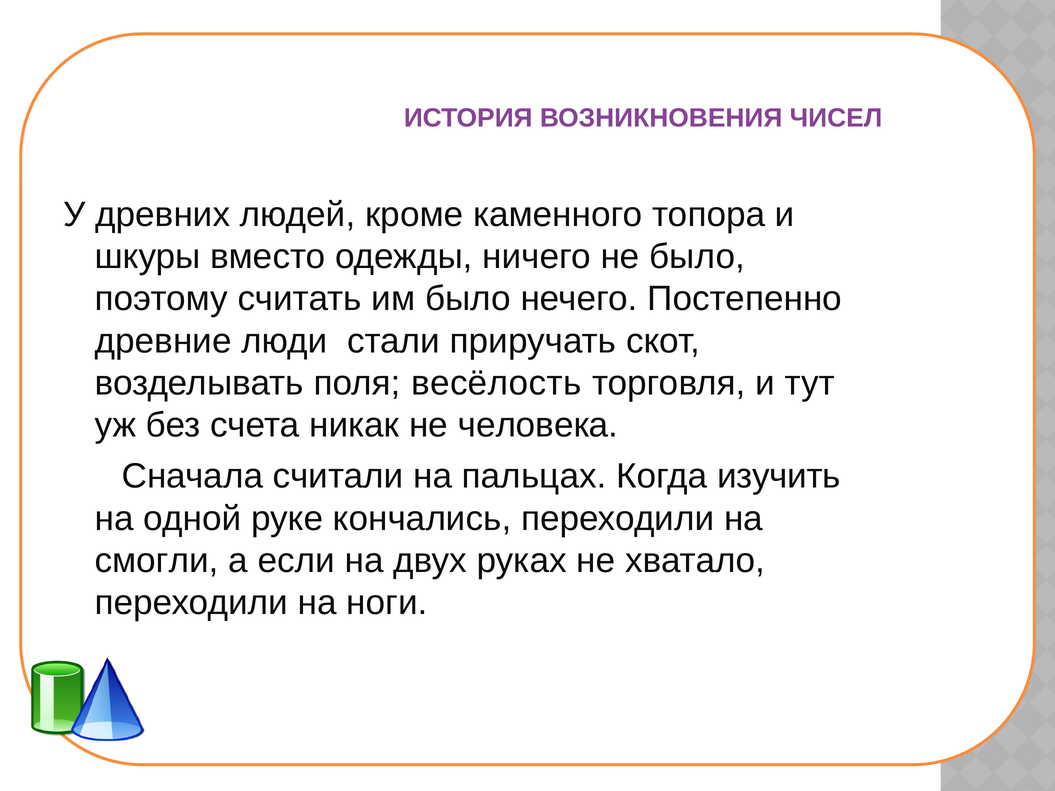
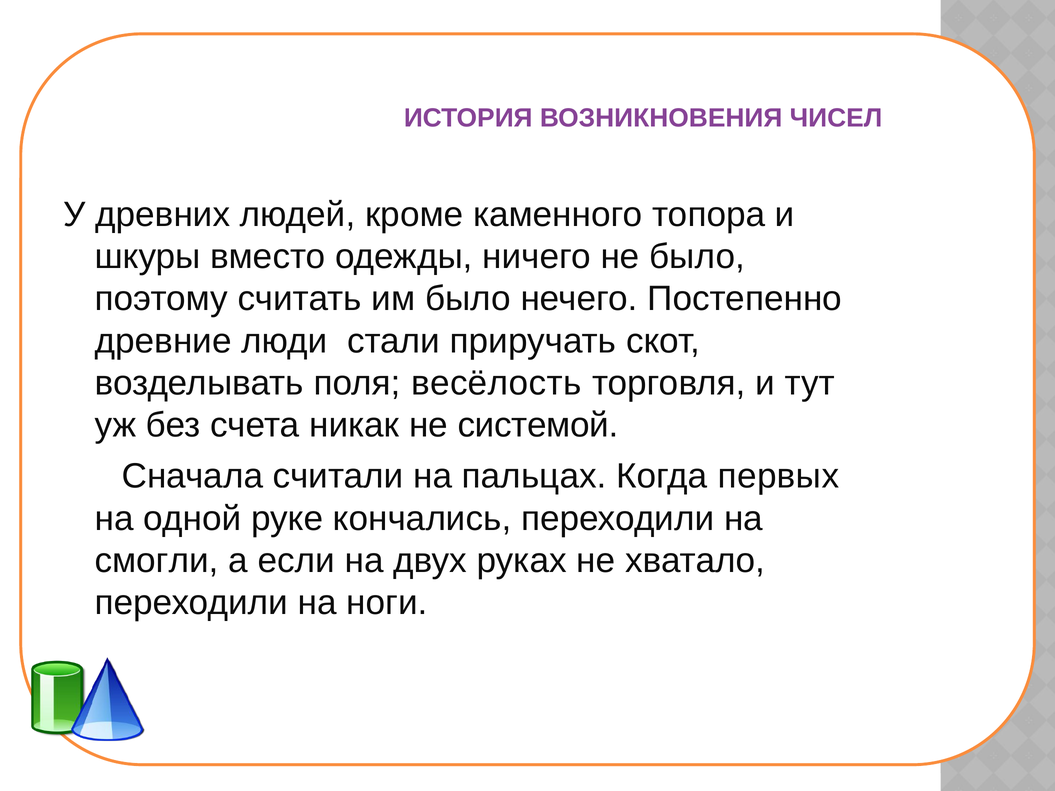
человека: человека -> системой (538, 425)
изучить: изучить -> первых (778, 476)
